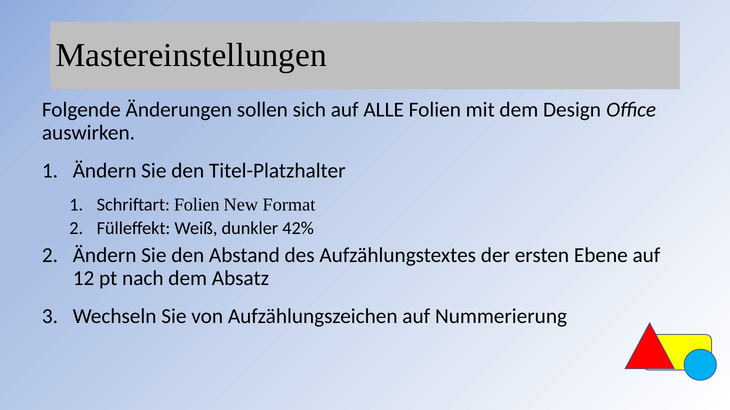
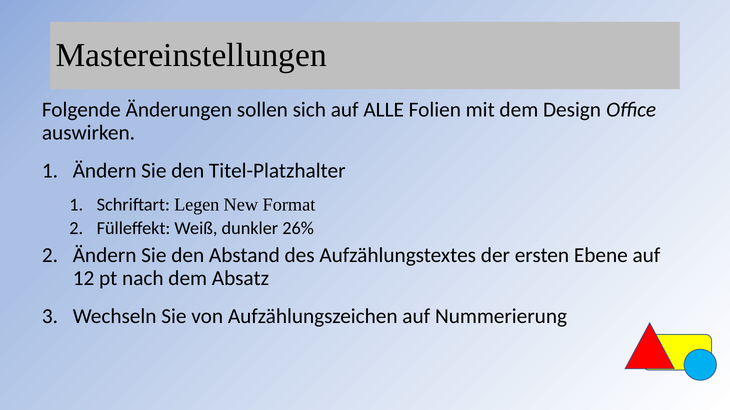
Schriftart Folien: Folien -> Legen (197, 205)
42%: 42% -> 26% (298, 229)
